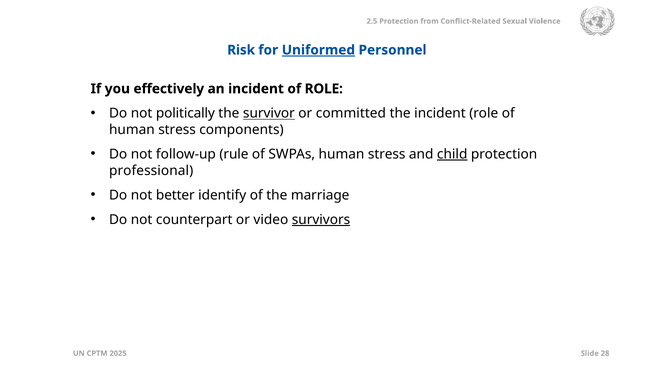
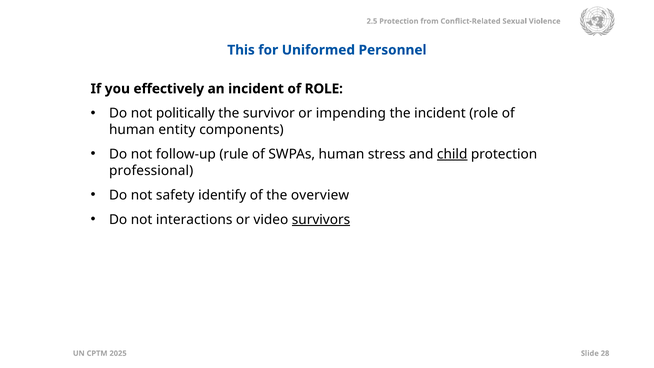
Risk: Risk -> This (241, 50)
Uniformed underline: present -> none (318, 50)
survivor underline: present -> none (269, 113)
committed: committed -> impending (351, 113)
stress: stress -> entity (177, 130)
better: better -> safety (175, 195)
marriage: marriage -> overview (320, 195)
counterpart: counterpart -> interactions (194, 220)
